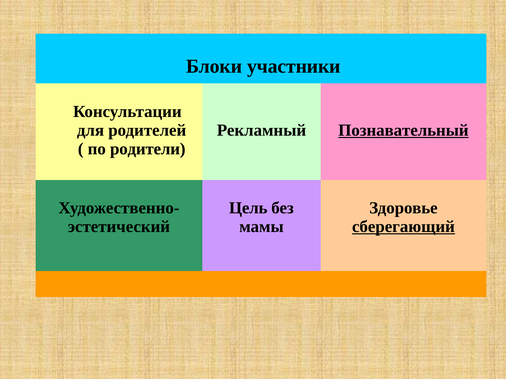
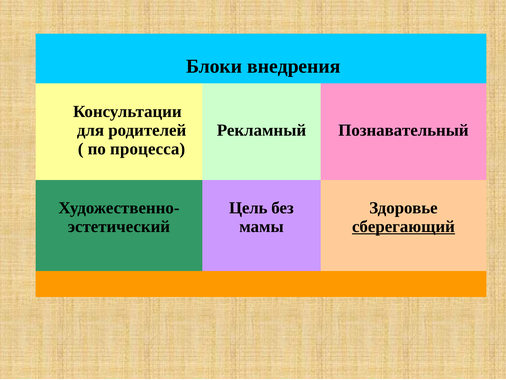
участники: участники -> внедрения (294, 66)
Познавательный underline: present -> none (403, 130)
родители: родители -> процесса (148, 149)
